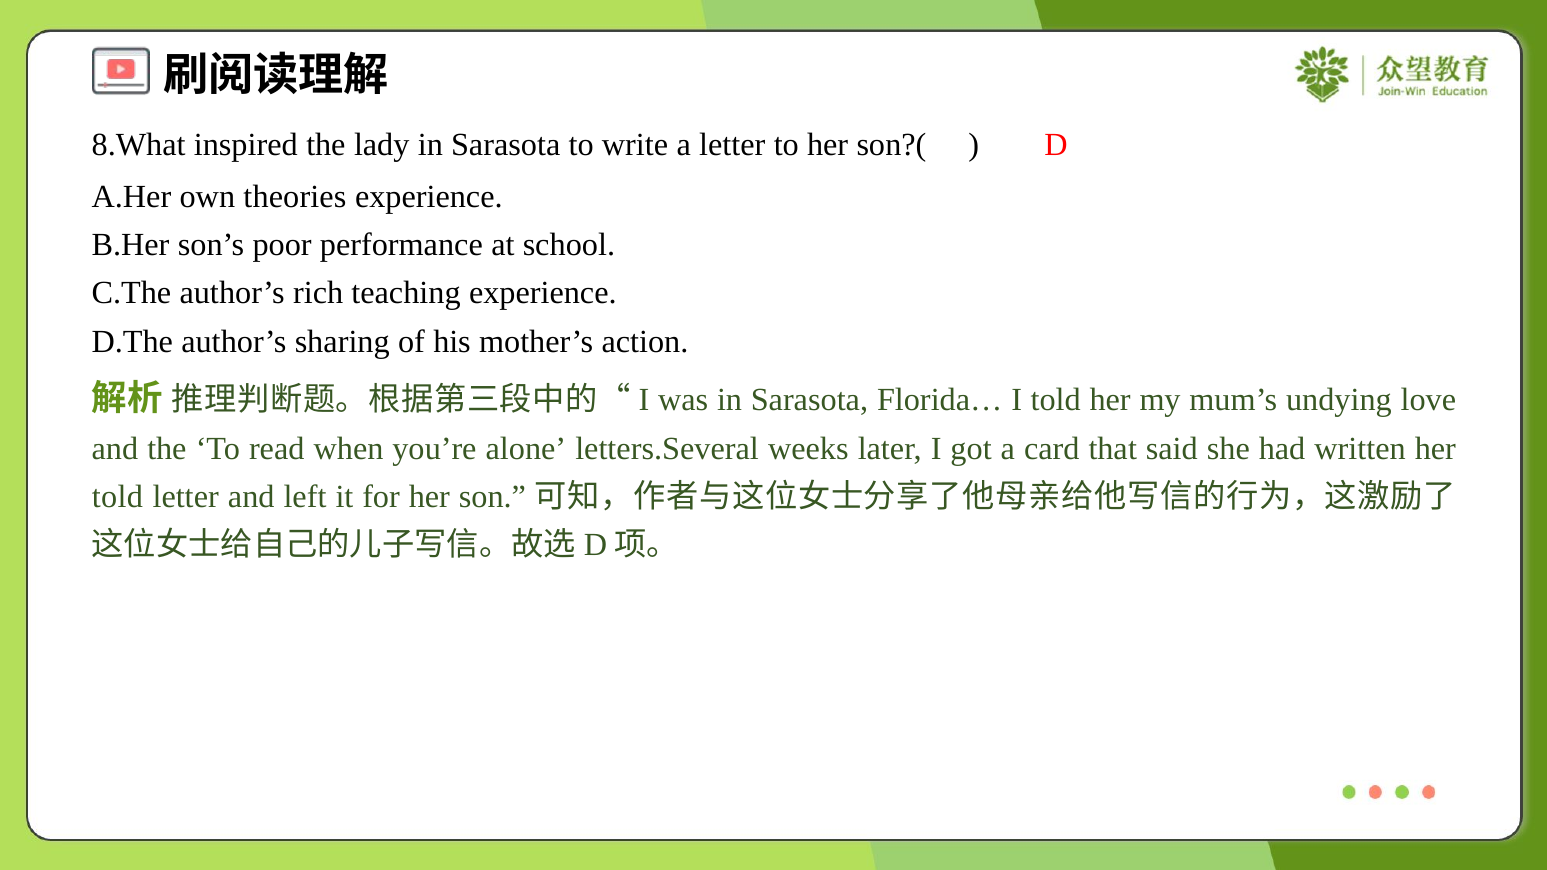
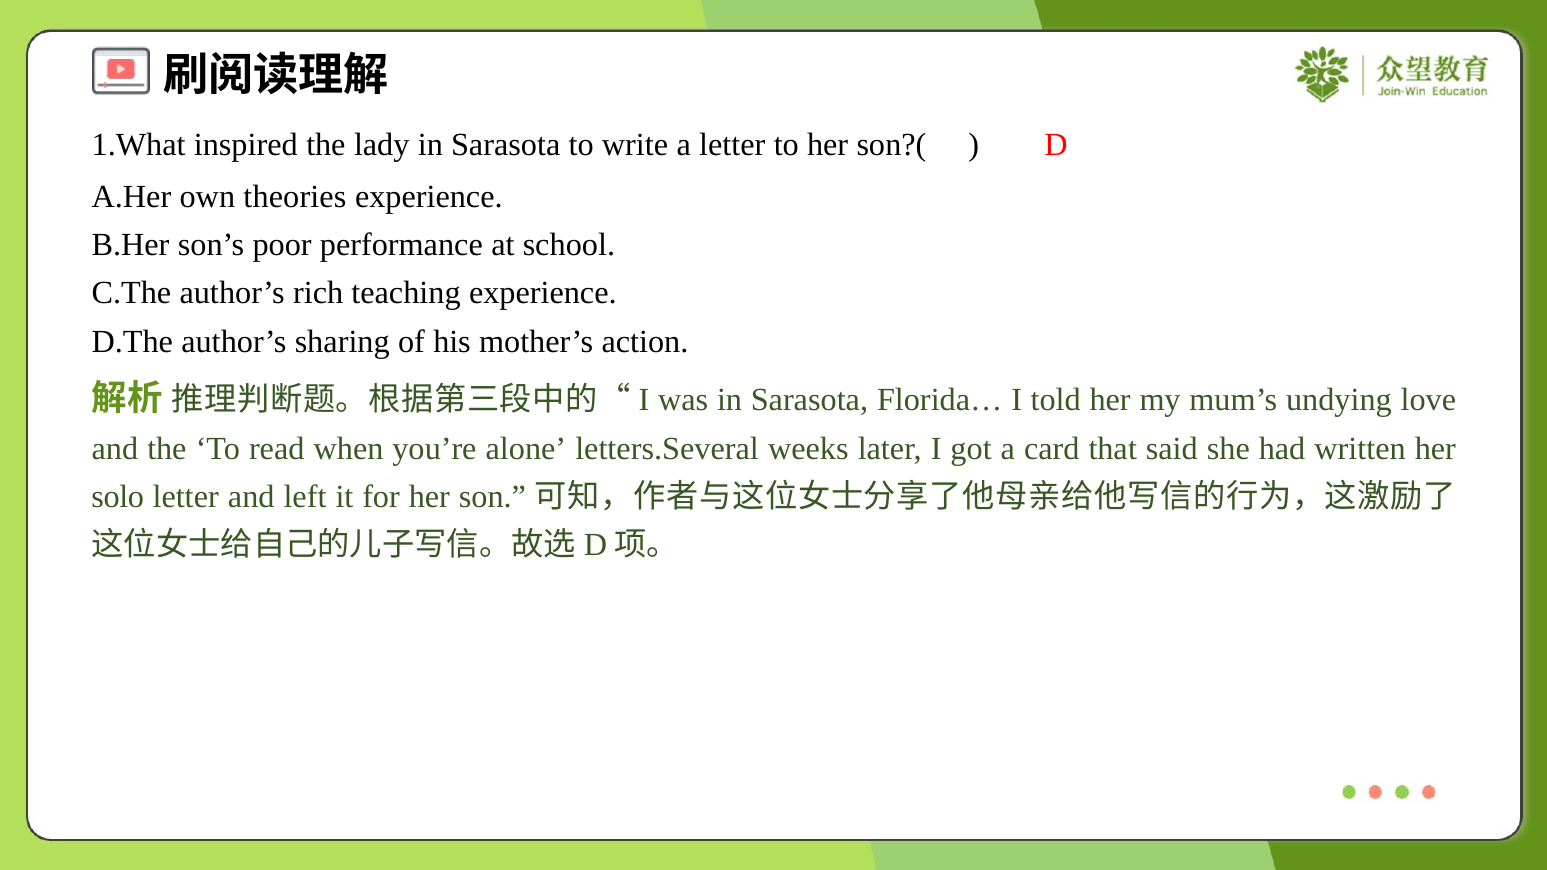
8.What: 8.What -> 1.What (139, 145)
told: told -> solo (118, 497)
